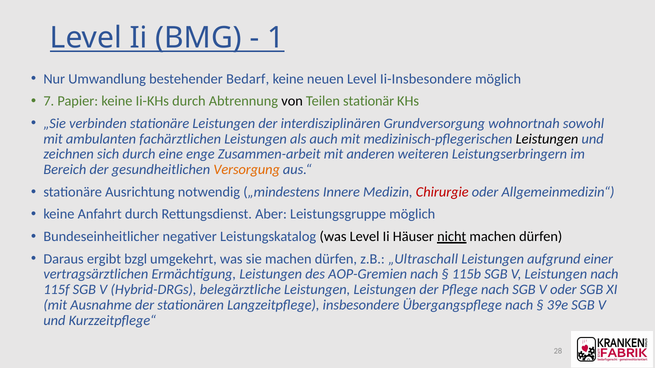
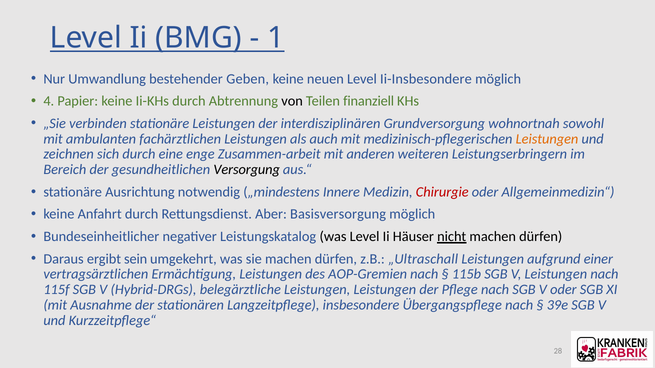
Bedarf: Bedarf -> Geben (248, 79)
7: 7 -> 4 (49, 101)
stationär: stationär -> finanziell (369, 101)
Leistungen colour: black -> orange (547, 139)
Versorgung colour: orange -> black (247, 170)
Leistungsgruppe: Leistungsgruppe -> Basisversorgung (338, 214)
bzgl: bzgl -> sein (136, 259)
